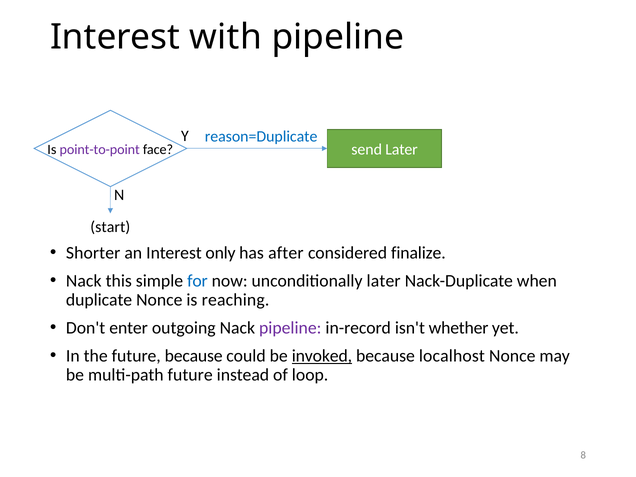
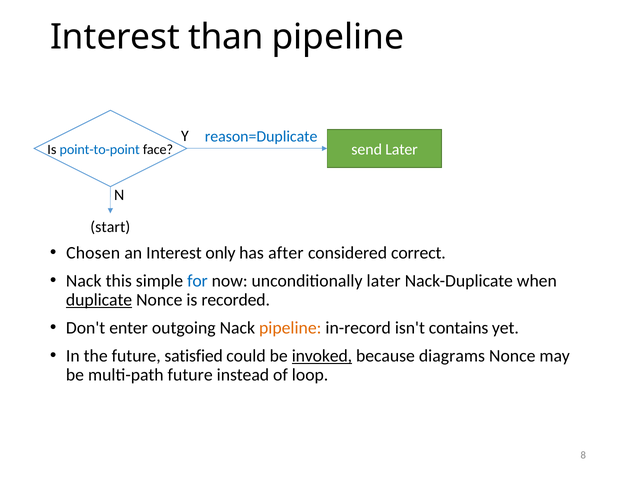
with: with -> than (226, 37)
point-to-point colour: purple -> blue (100, 149)
Shorter: Shorter -> Chosen (93, 253)
finalize: finalize -> correct (418, 253)
duplicate underline: none -> present (99, 300)
reaching: reaching -> recorded (236, 300)
pipeline colour: purple -> orange (290, 328)
whether: whether -> contains (459, 328)
future because: because -> satisfied (194, 356)
localhost: localhost -> diagrams (452, 356)
